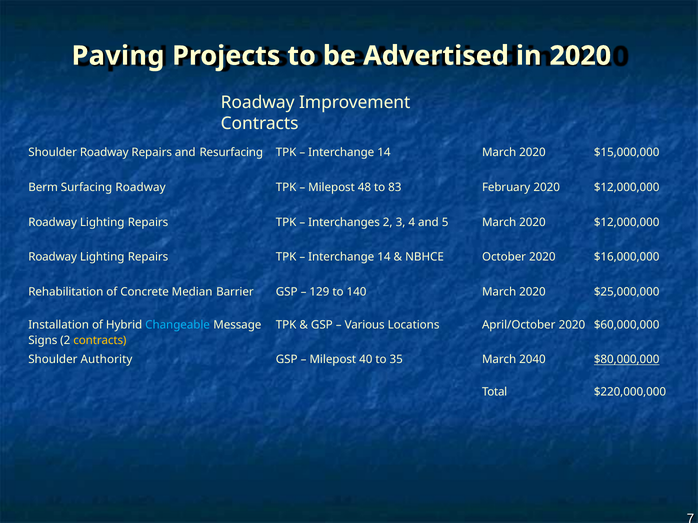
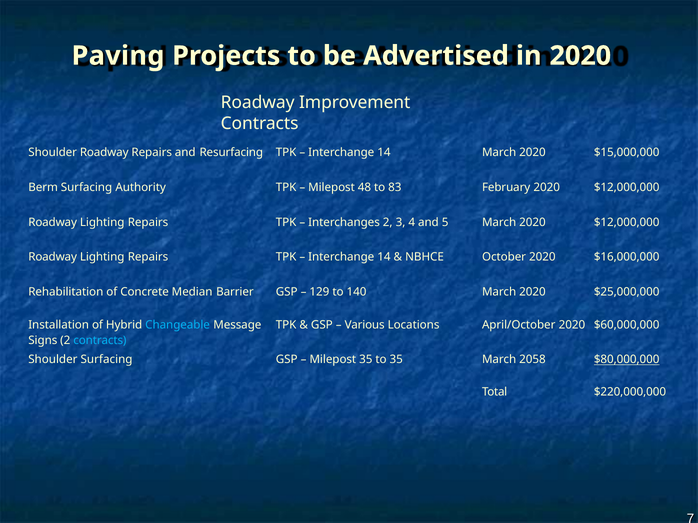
Surfacing Roadway: Roadway -> Authority (141, 187)
contracts colour: yellow -> light blue (100, 341)
Shoulder Authority: Authority -> Surfacing (107, 360)
Milepost 40: 40 -> 35 (366, 360)
2040: 2040 -> 2058 (532, 360)
